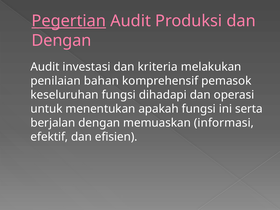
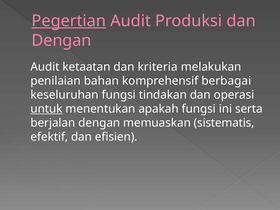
investasi: investasi -> ketaatan (87, 67)
pemasok: pemasok -> berbagai (226, 81)
dihadapi: dihadapi -> tindakan (163, 95)
untuk underline: none -> present (46, 109)
informasi: informasi -> sistematis (224, 123)
